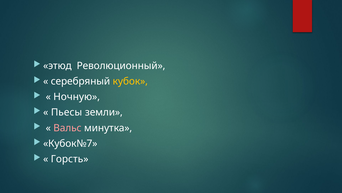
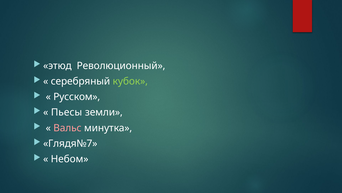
кубок colour: yellow -> light green (130, 81)
Ночную: Ночную -> Русском (77, 97)
Кубок№7: Кубок№7 -> Глядя№7 (70, 143)
Горсть: Горсть -> Небом (70, 159)
